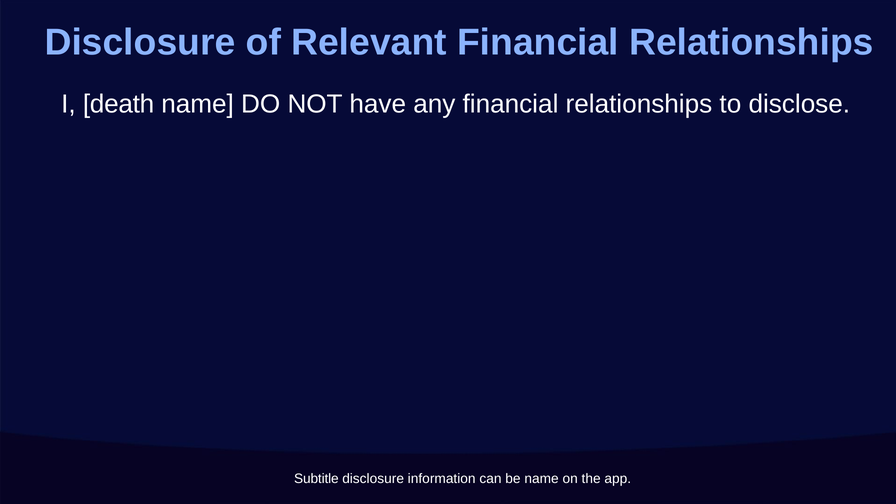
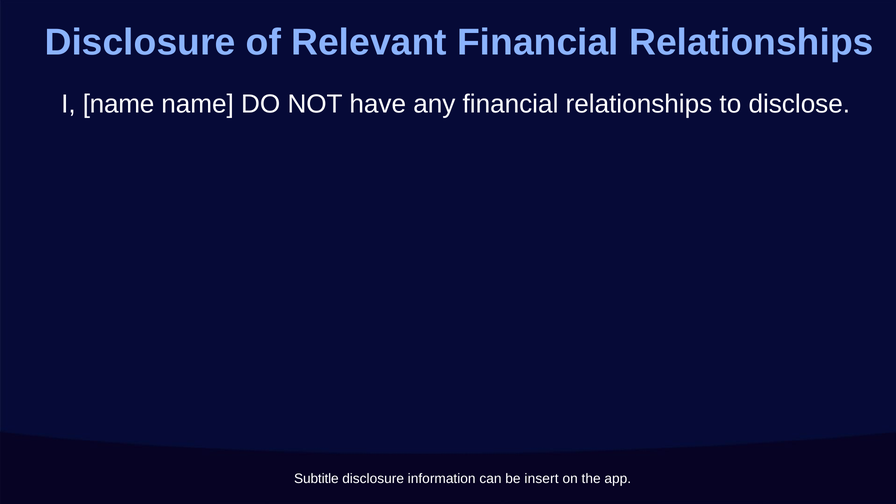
I death: death -> name (119, 104)
be name: name -> insert (542, 479)
